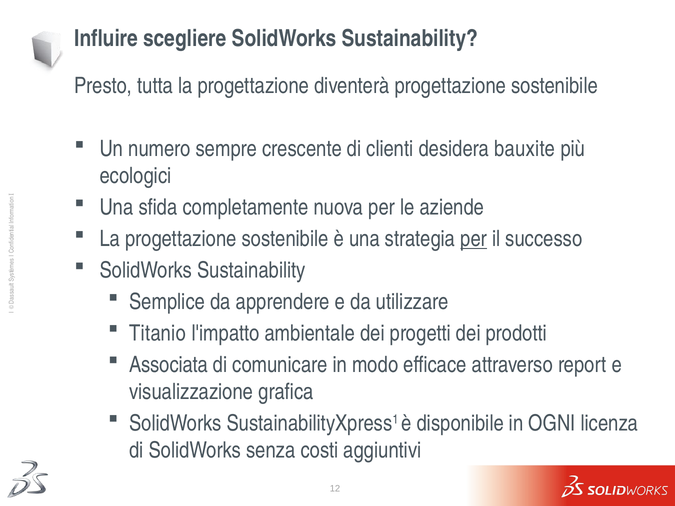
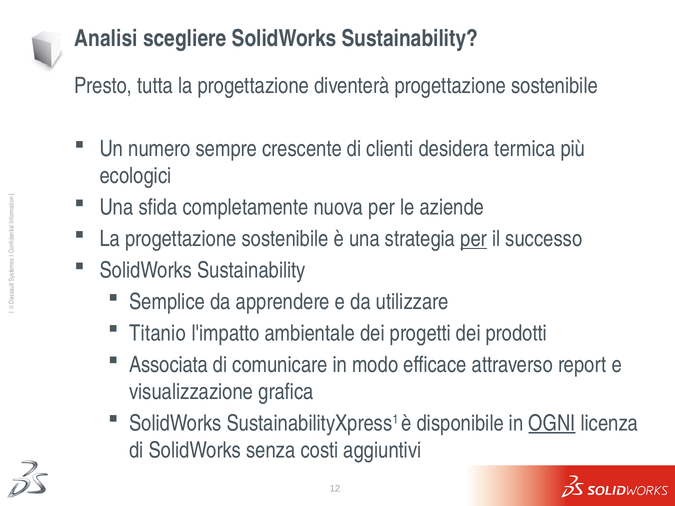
Influire: Influire -> Analisi (106, 38)
bauxite: bauxite -> termica (525, 149)
OGNI underline: none -> present (552, 423)
